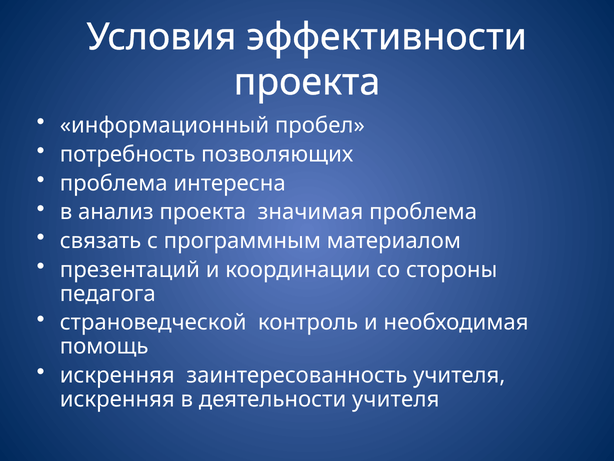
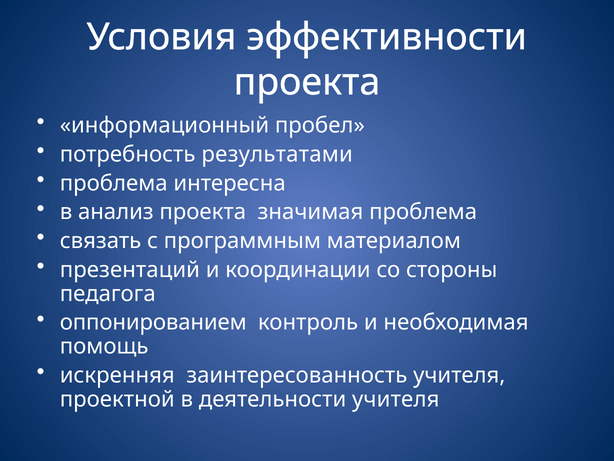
позволяющих: позволяющих -> результатами (277, 154)
страноведческой: страноведческой -> оппонированием (153, 322)
искренняя: искренняя -> проектной (117, 399)
